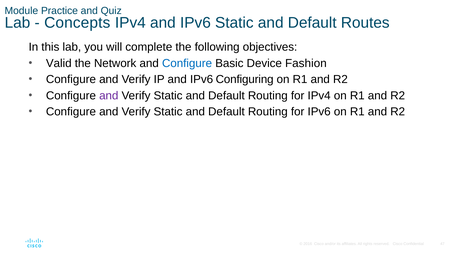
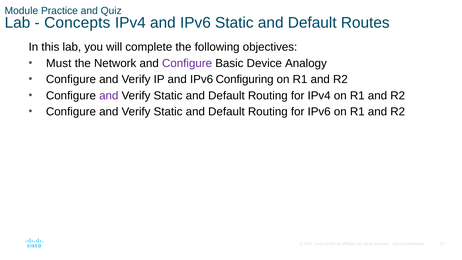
Valid: Valid -> Must (59, 63)
Configure colour: blue -> purple (187, 63)
Fashion: Fashion -> Analogy (306, 63)
